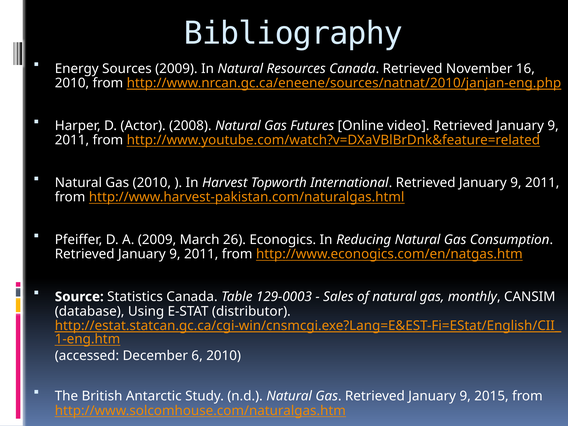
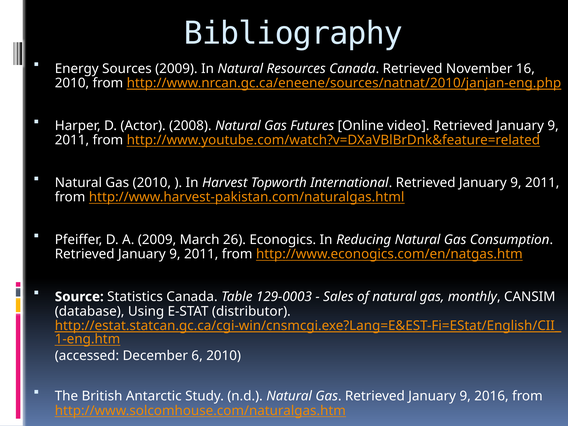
2015: 2015 -> 2016 (491, 396)
